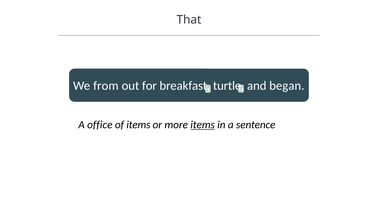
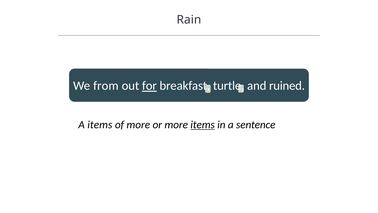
That: That -> Rain (189, 20)
for underline: none -> present (149, 86)
began: began -> ruined (287, 86)
A office: office -> items (100, 125)
of items: items -> more (138, 125)
